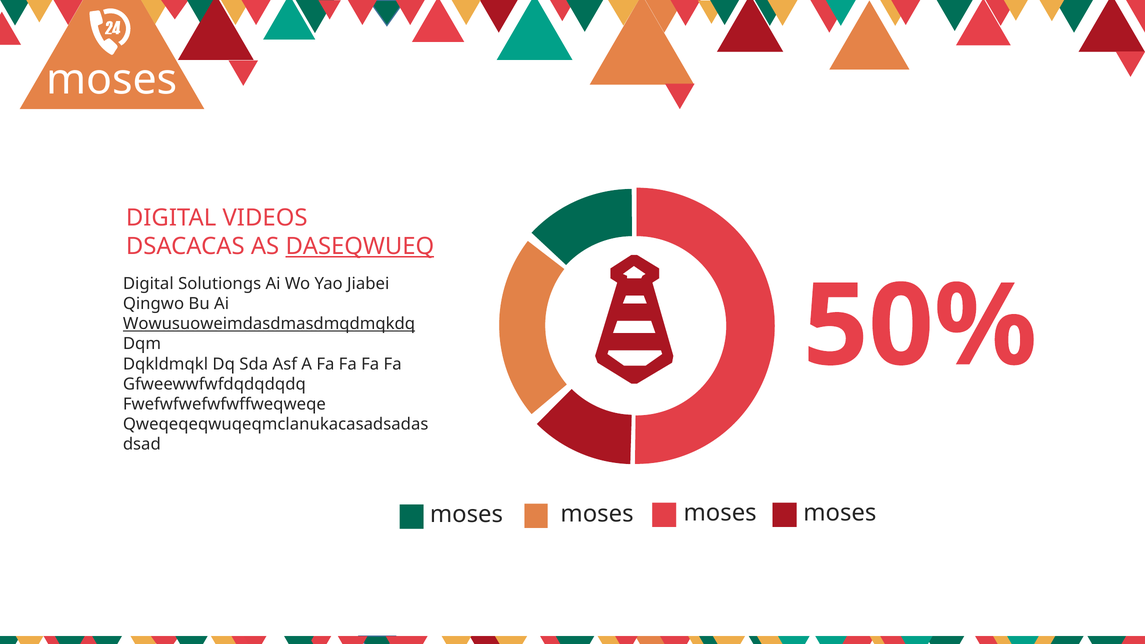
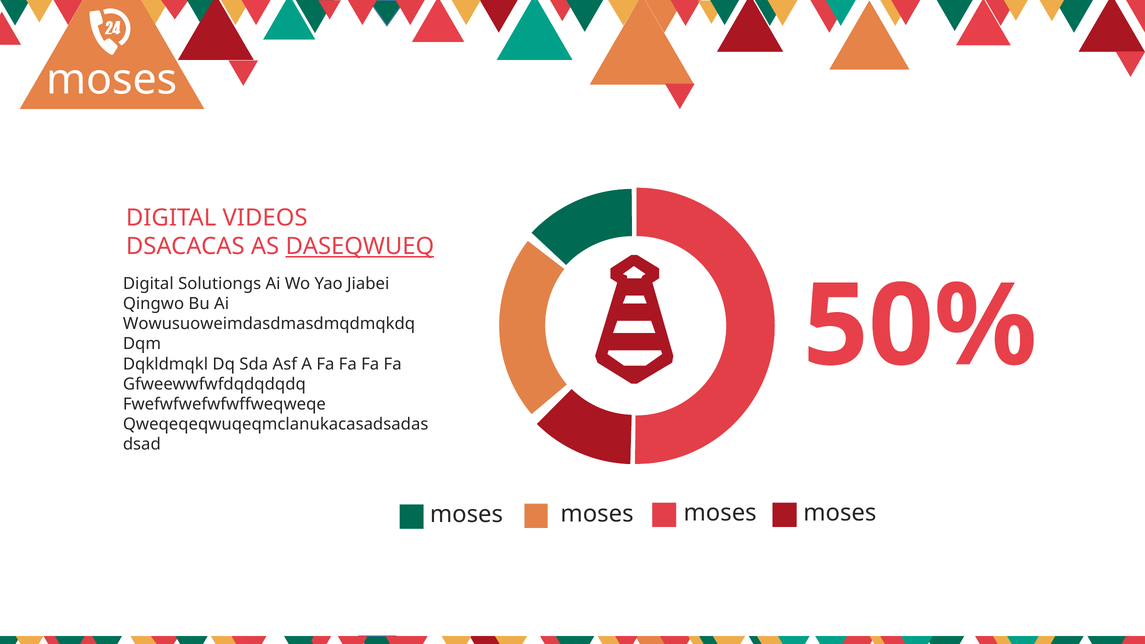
Wowusuoweimdasdmasdmqdmqkdq underline: present -> none (269, 324)
